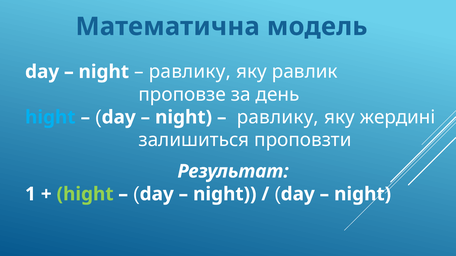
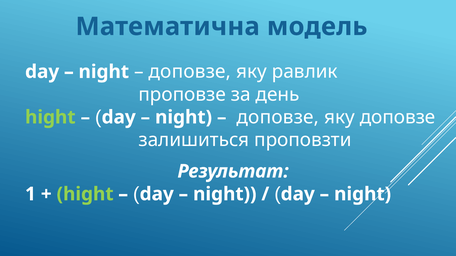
равлику: равлику -> доповзе (190, 72)
hight colour: light blue -> light green (50, 117)
равлику: равлику -> доповзе (278, 117)
яку жердині: жердині -> доповзе (398, 117)
